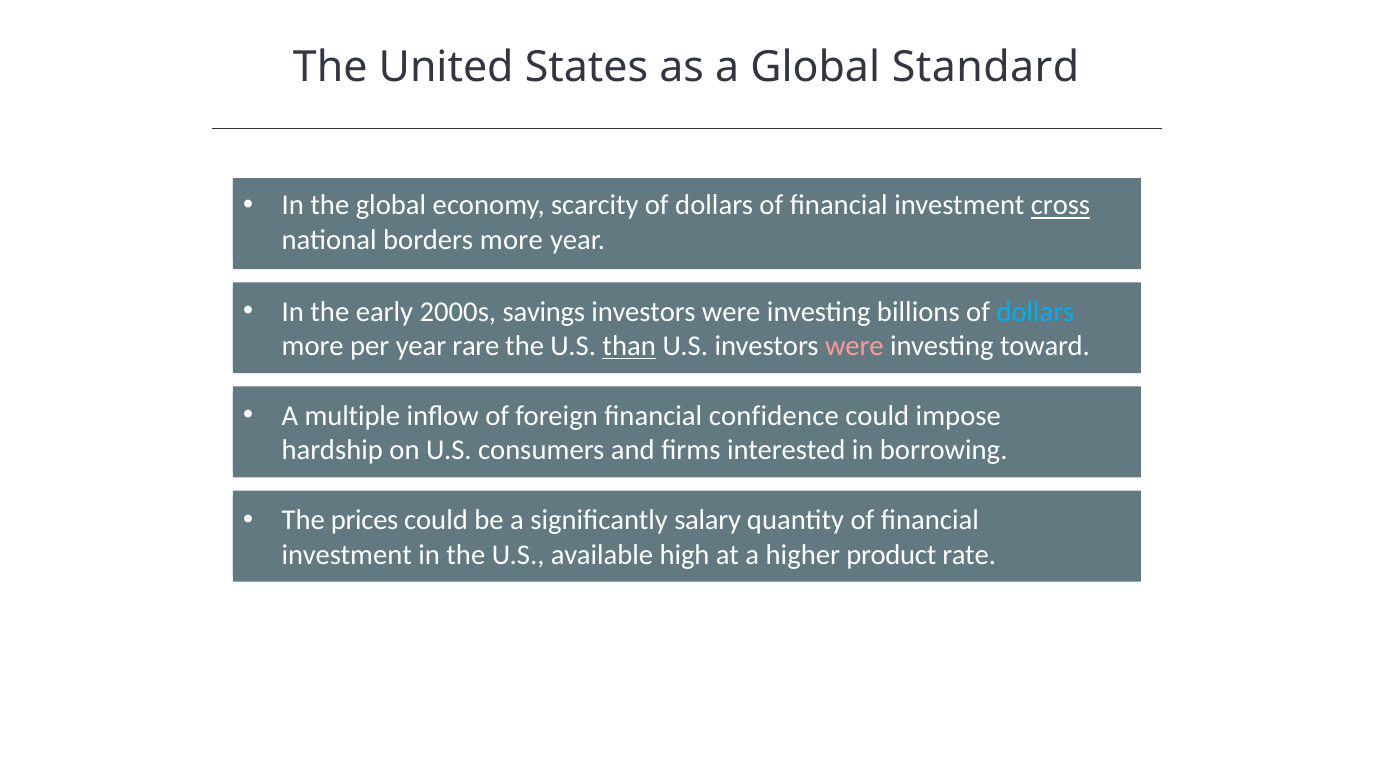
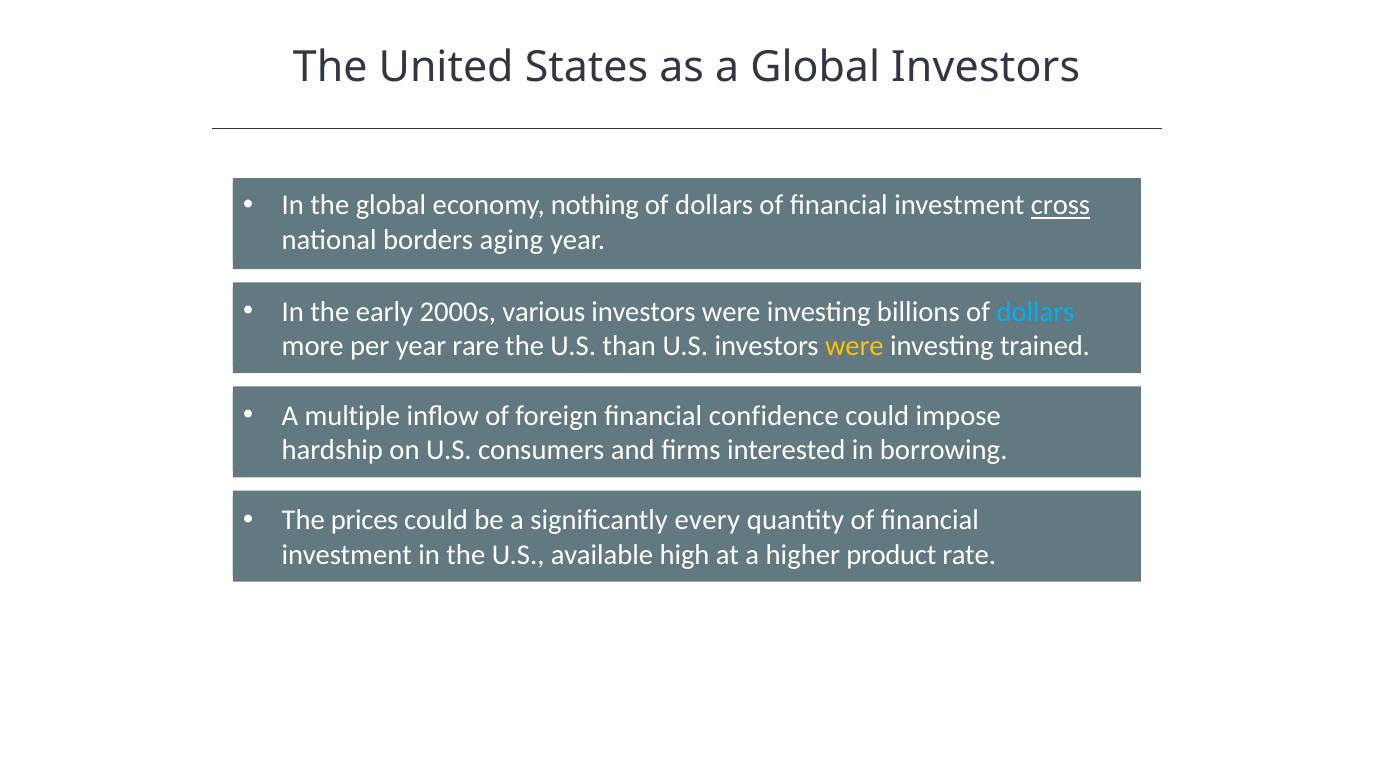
Global Standard: Standard -> Investors (986, 67)
scarcity: scarcity -> nothing (595, 205)
borders more: more -> aging (511, 240)
savings: savings -> various (544, 312)
than underline: present -> none (629, 346)
were colour: pink -> yellow (854, 346)
toward: toward -> trained (1045, 346)
salary: salary -> every (707, 520)
